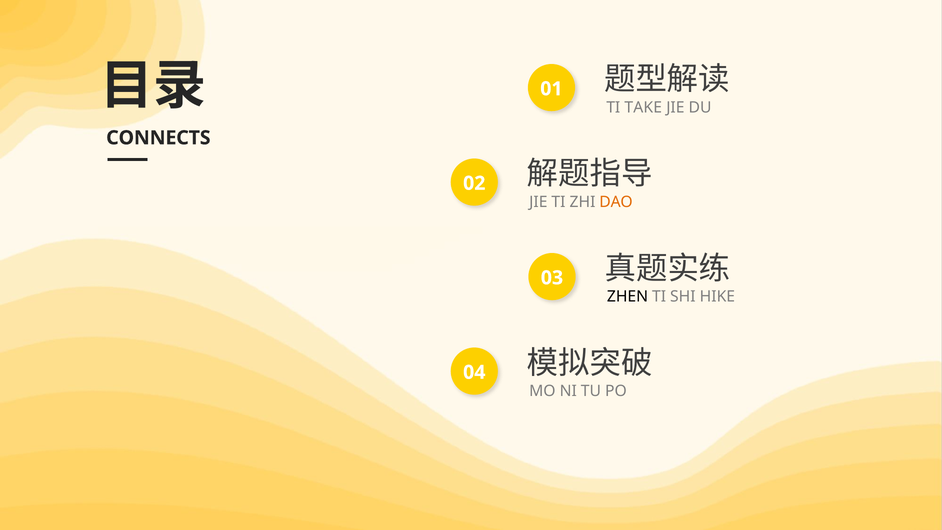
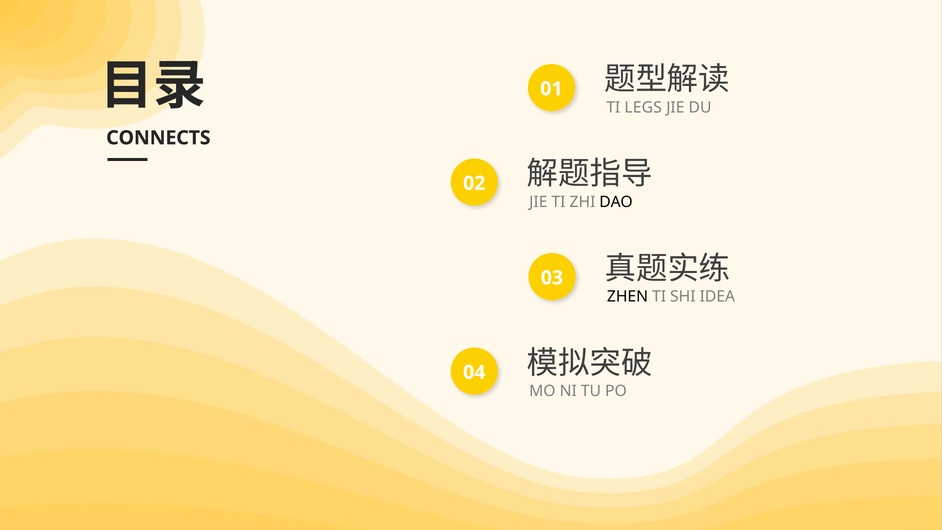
TAKE: TAKE -> LEGS (643, 107)
DAO colour: orange -> black (616, 202)
HIKE: HIKE -> IDEA (717, 296)
